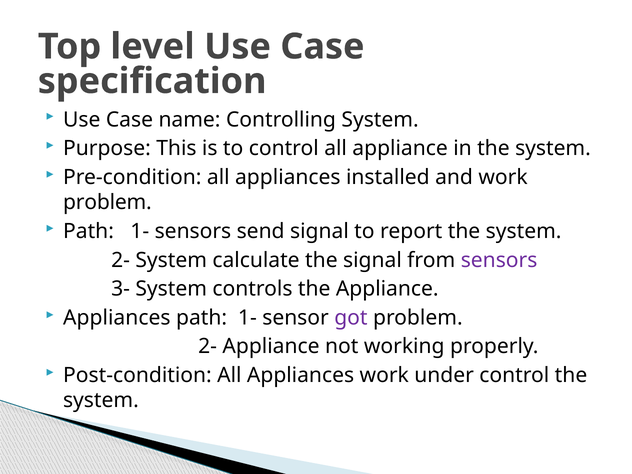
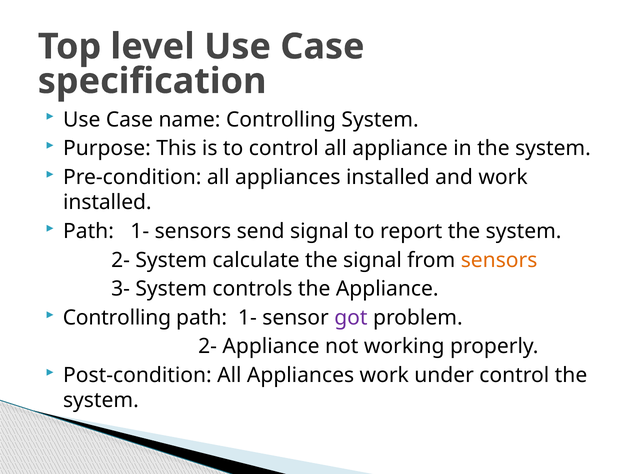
problem: problem -> installed (107, 202)
sensors colour: purple -> orange (499, 260)
Appliances: Appliances -> Controlling (117, 318)
